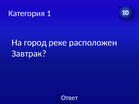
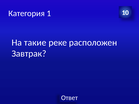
город: город -> такие (35, 43)
